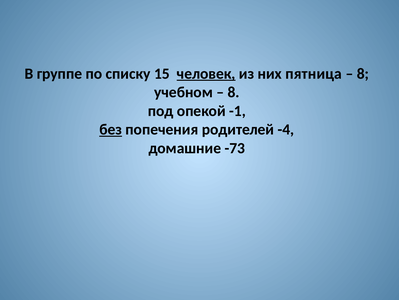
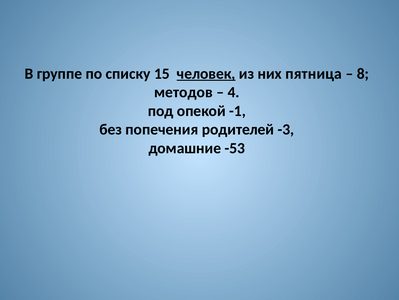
учебном: учебном -> методов (183, 92)
8: 8 -> 4 (234, 92)
без underline: present -> none (111, 129)
-4: -4 -> -3 (286, 129)
-73: -73 -> -53 (235, 148)
